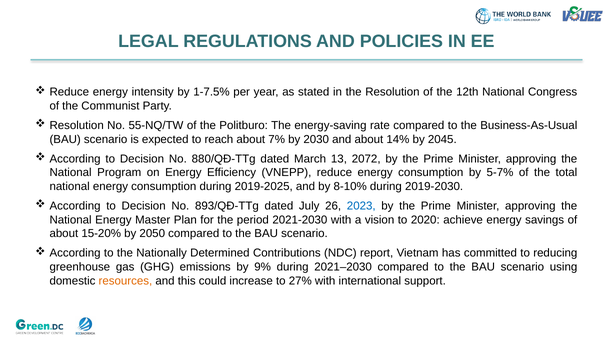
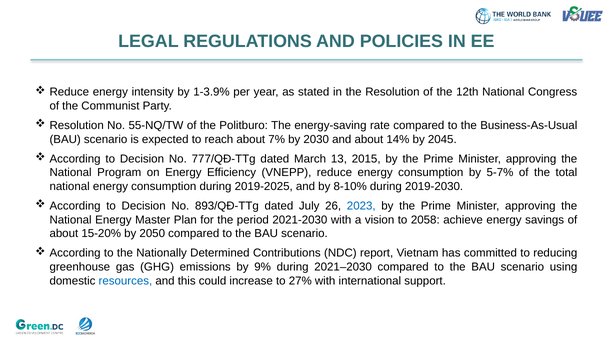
1-7.5%: 1-7.5% -> 1-3.9% (211, 92)
880/QĐ-TTg: 880/QĐ-TTg -> 777/QĐ-TTg (224, 159)
2072: 2072 -> 2015 (366, 159)
2020: 2020 -> 2058 (425, 220)
resources colour: orange -> blue (125, 281)
